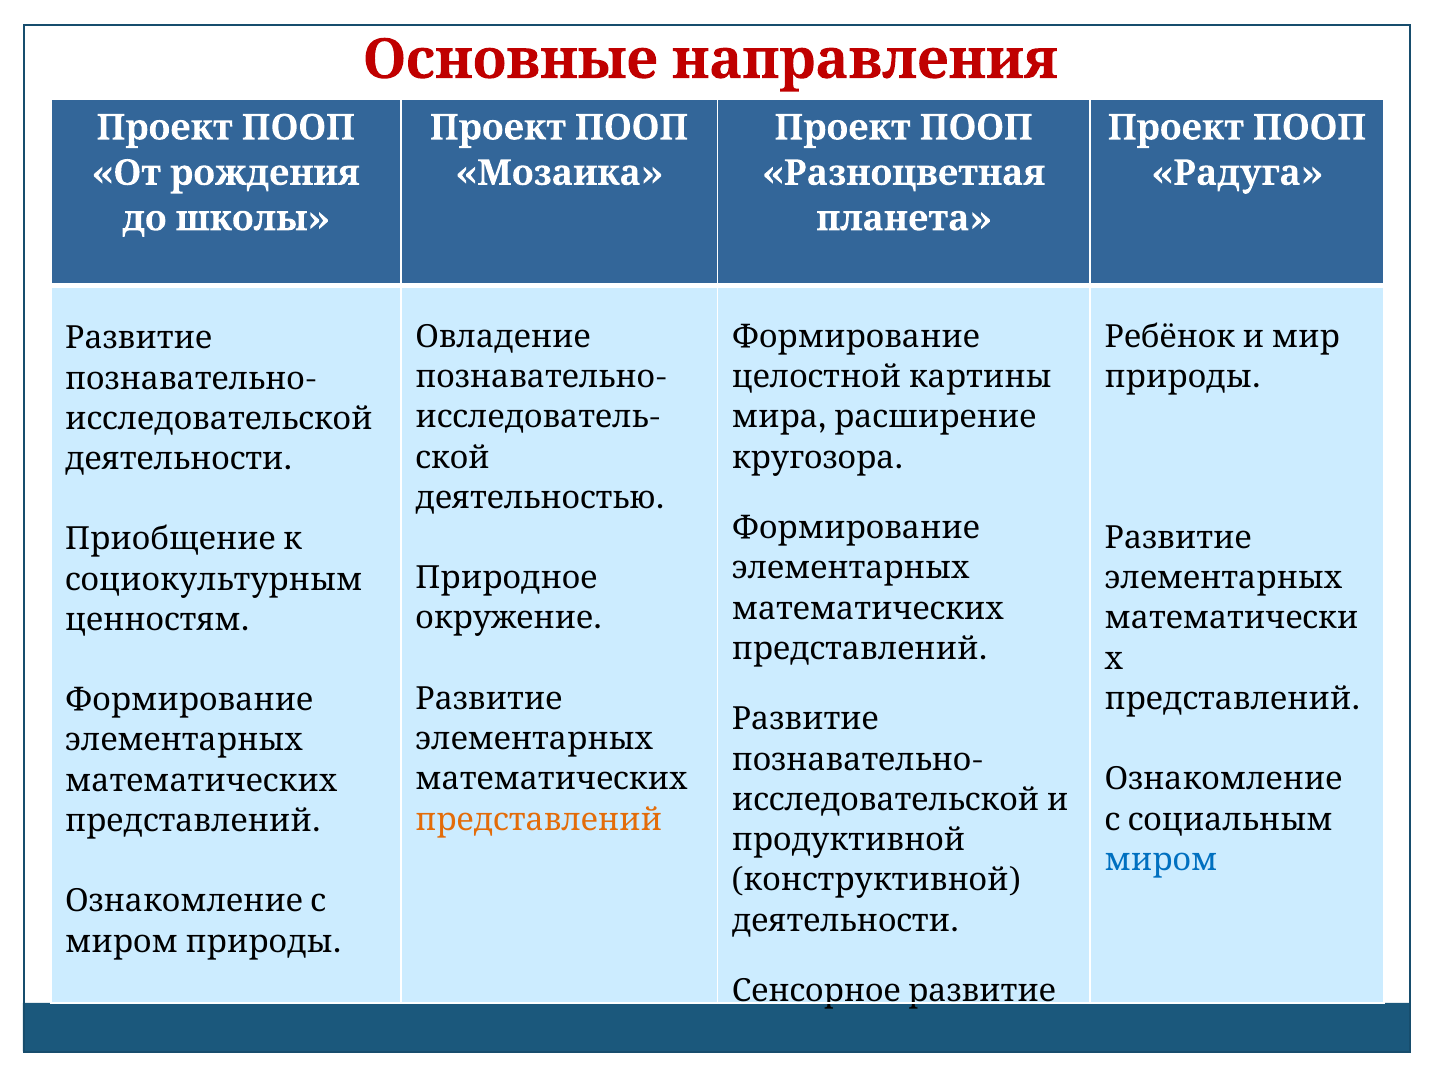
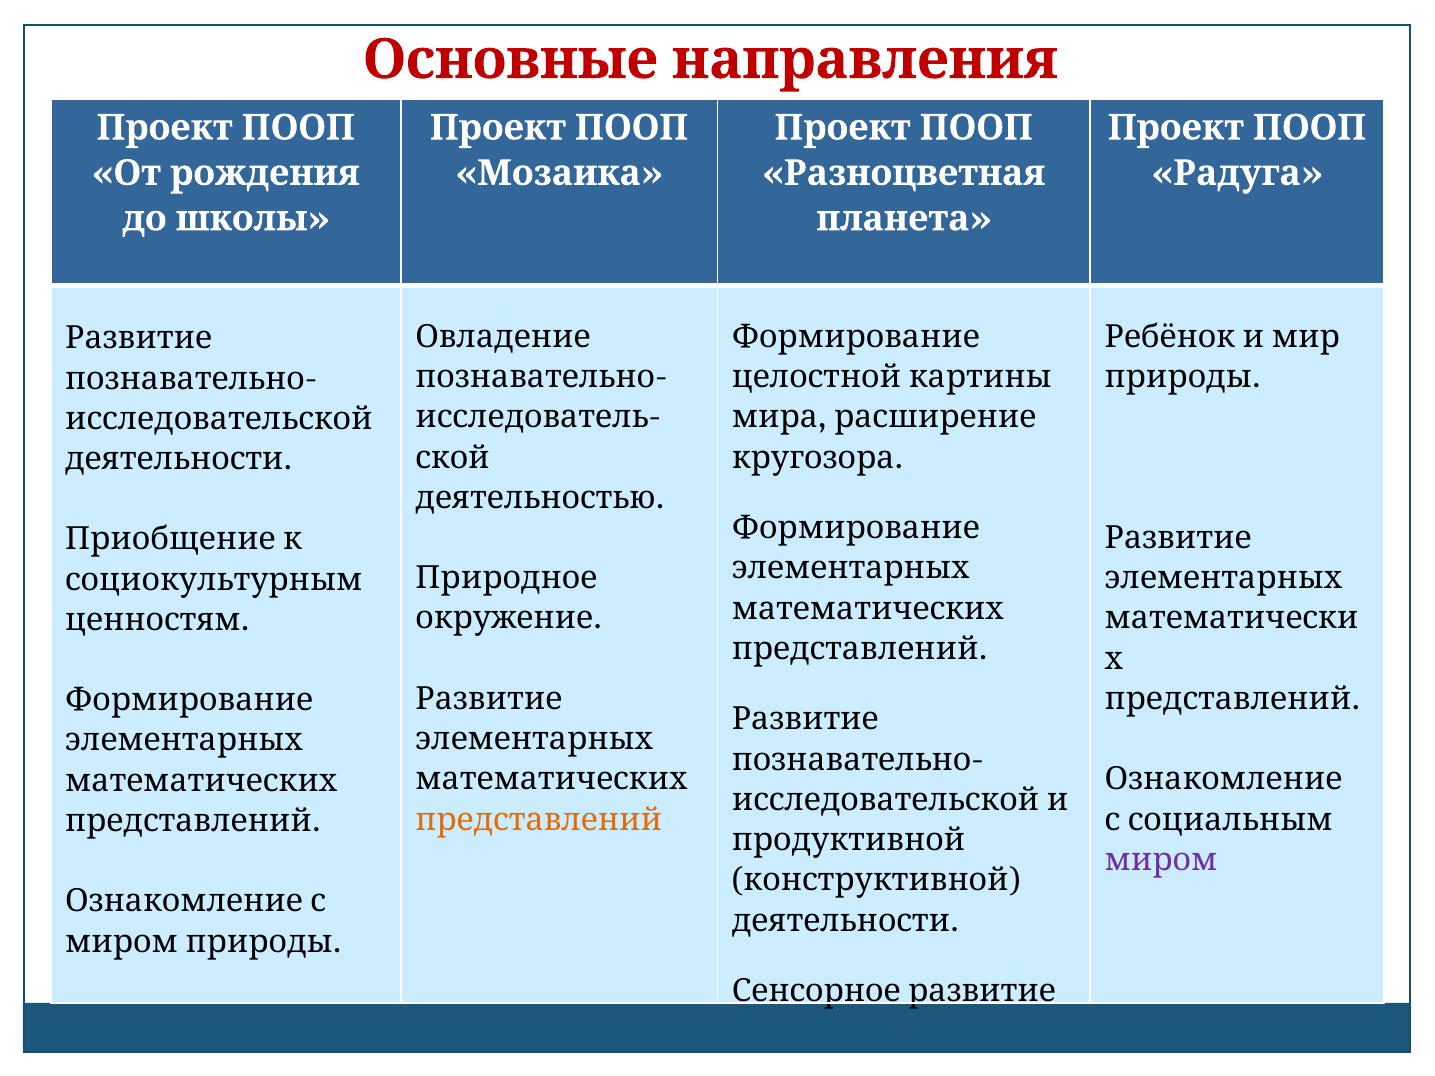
миром colour: blue -> purple (1161, 860)
